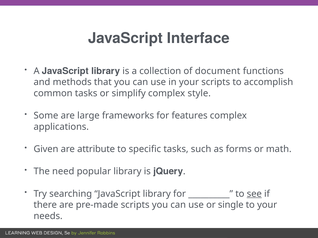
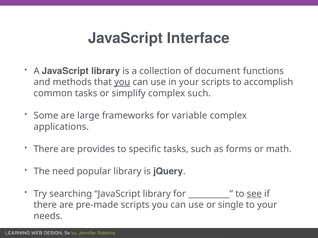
you underline: none -> present (122, 82)
complex style: style -> such (199, 94)
features: features -> variable (190, 116)
Given: Given -> There (46, 149)
attribute: attribute -> provides (96, 149)
